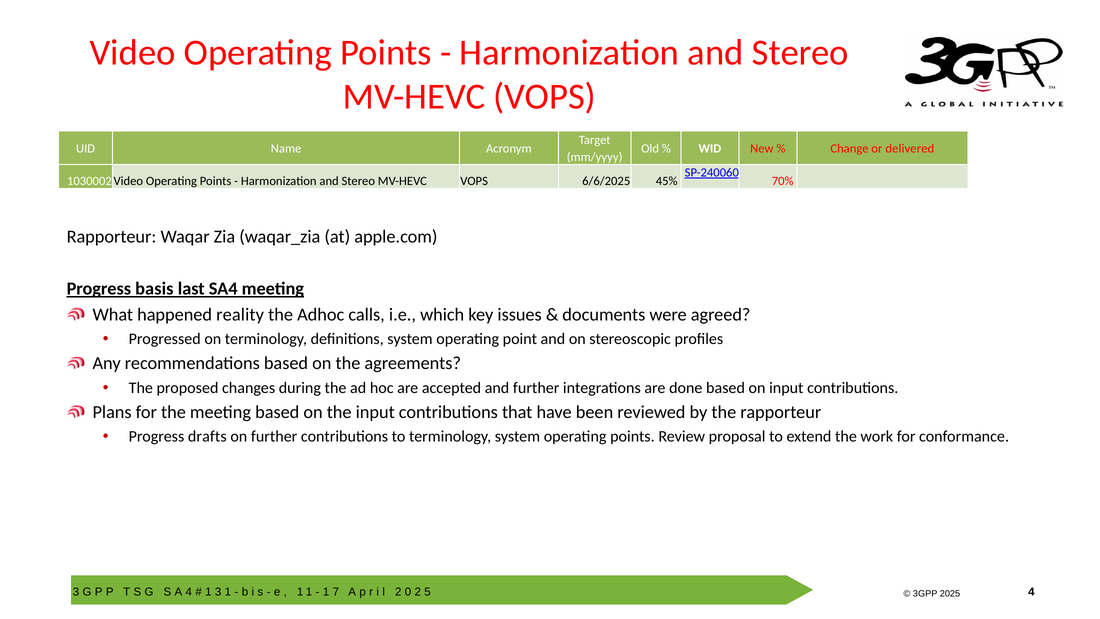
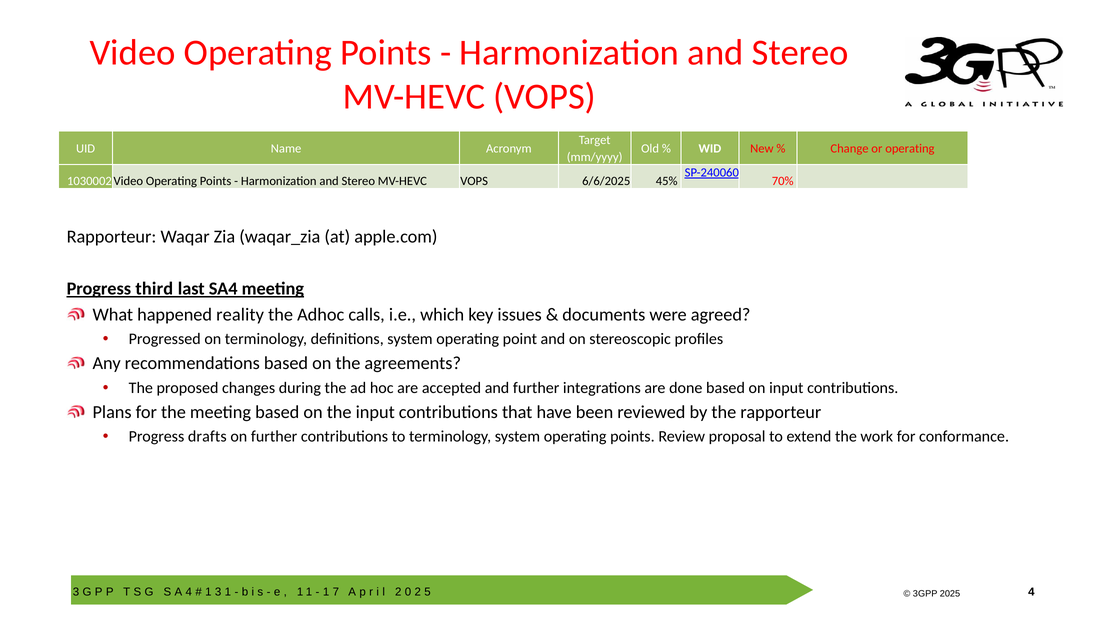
or delivered: delivered -> operating (910, 149)
basis: basis -> third (154, 289)
